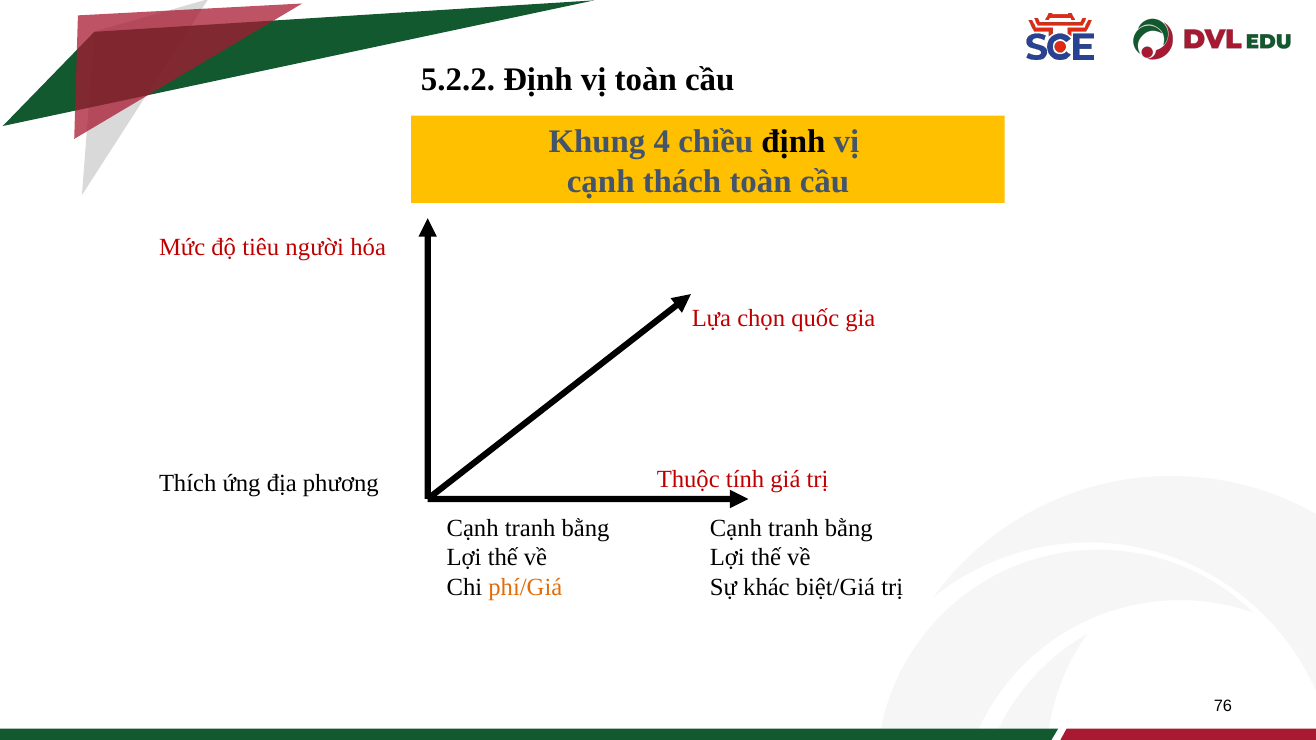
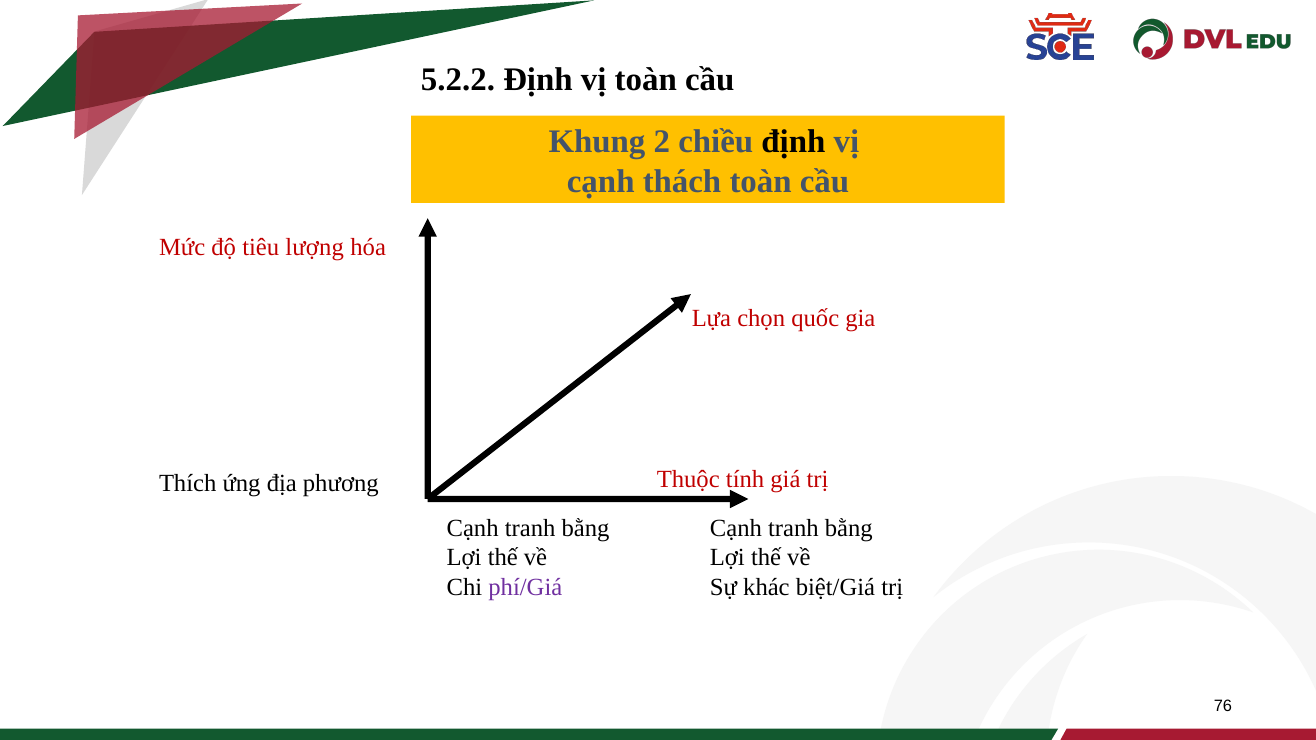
4: 4 -> 2 (662, 142)
người: người -> lượng (315, 247)
phí/Giá colour: orange -> purple (525, 587)
